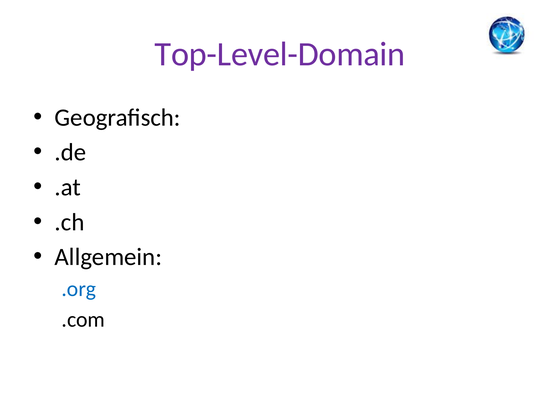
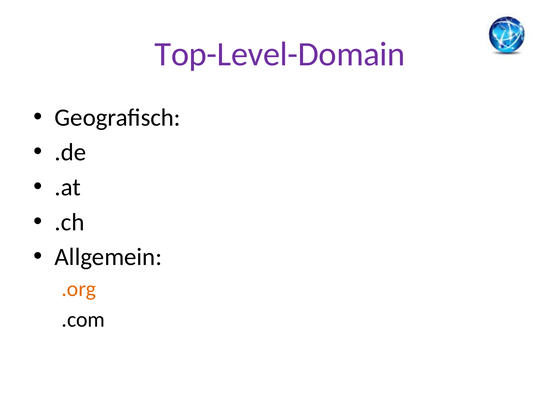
.org colour: blue -> orange (79, 289)
